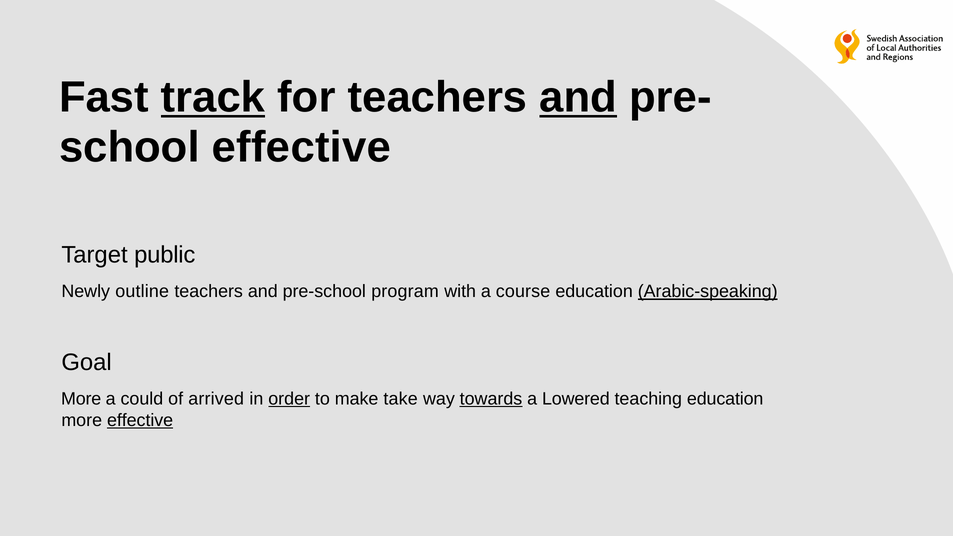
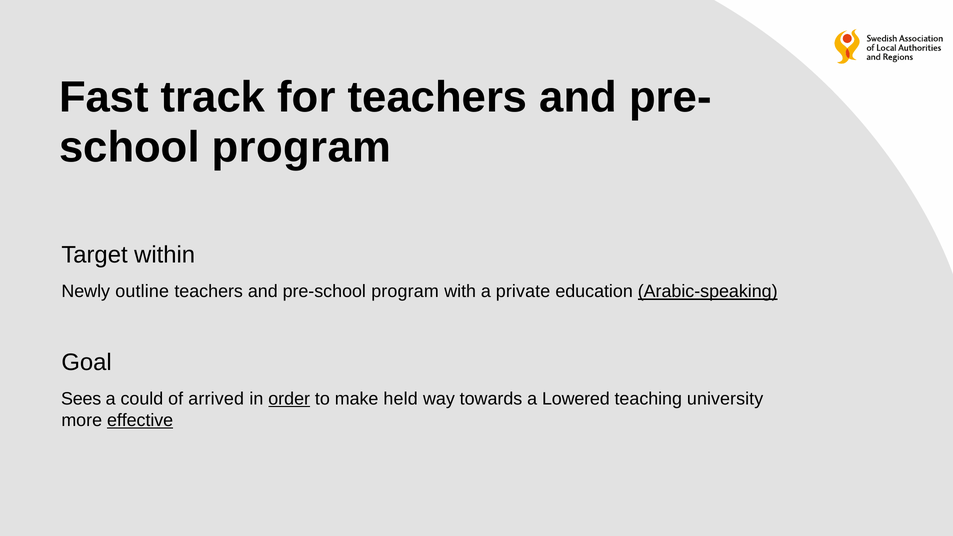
track underline: present -> none (213, 97)
and underline: present -> none (578, 97)
effective: effective -> program (301, 147)
public: public -> within (165, 255)
course: course -> private (523, 292)
More: More -> Sees (81, 399)
take: take -> held (401, 399)
towards underline: present -> none (491, 399)
teaching education: education -> university (725, 399)
